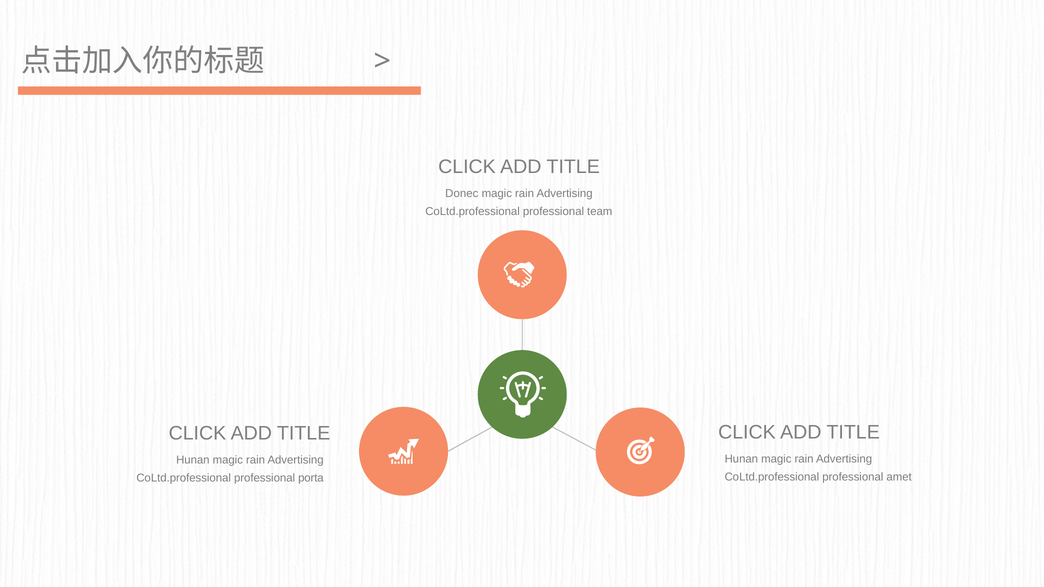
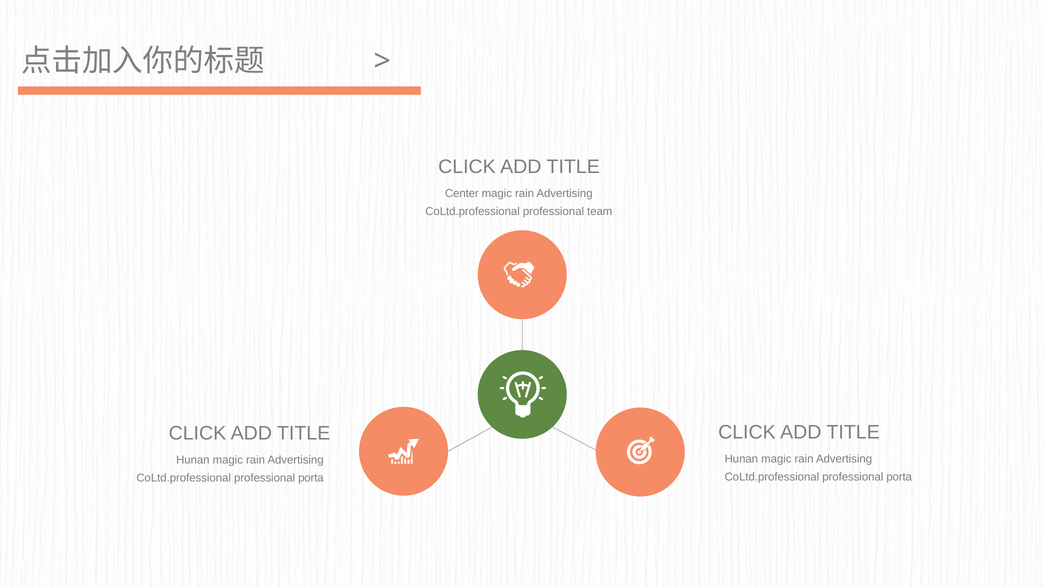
Donec: Donec -> Center (462, 194)
amet: amet -> porta (899, 477)
